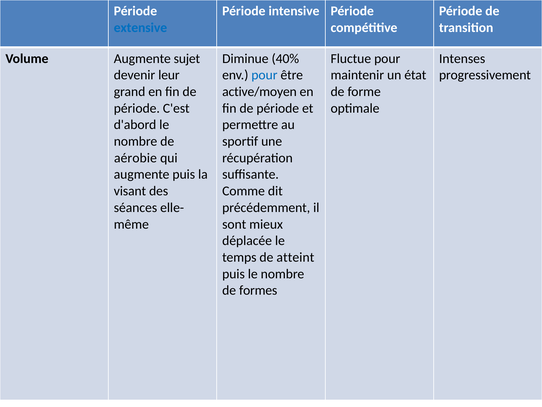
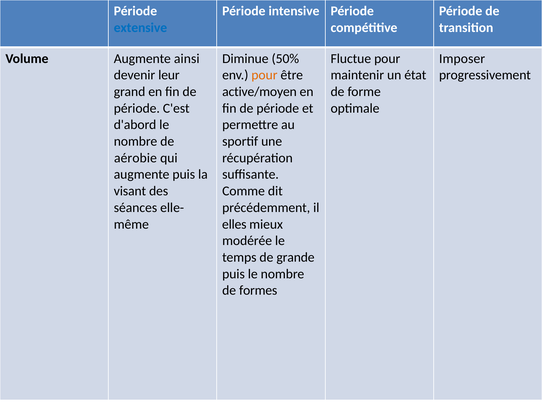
sujet: sujet -> ainsi (187, 59)
40%: 40% -> 50% (285, 59)
Intenses: Intenses -> Imposer (462, 59)
pour colour: blue -> orange (264, 75)
sont: sont -> elles (234, 224)
déplacée: déplacée -> modérée (247, 240)
atteint: atteint -> grande (296, 257)
